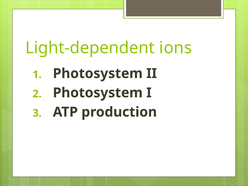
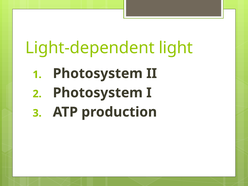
ions: ions -> light (176, 48)
